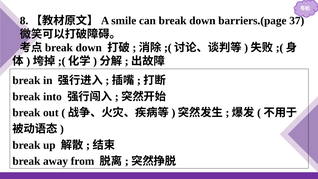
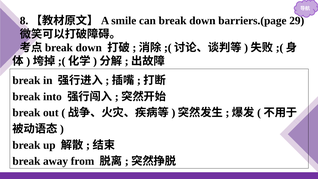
37: 37 -> 29 (297, 21)
